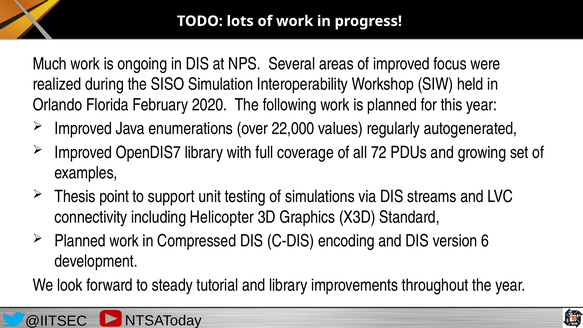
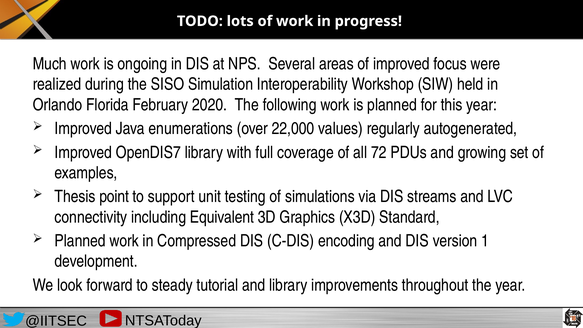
Helicopter: Helicopter -> Equivalent (222, 217)
6: 6 -> 1 (485, 241)
